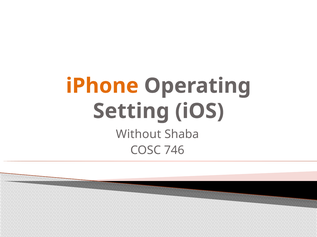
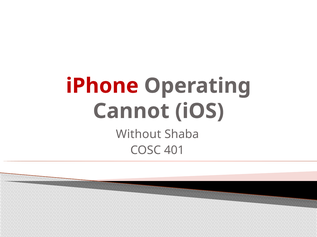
iPhone colour: orange -> red (102, 86)
Setting: Setting -> Cannot (131, 111)
746: 746 -> 401 (174, 151)
